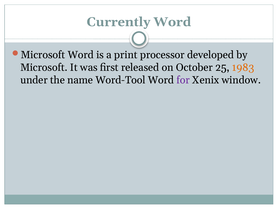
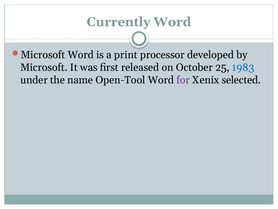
1983 colour: orange -> blue (243, 67)
Word-Tool: Word-Tool -> Open-Tool (120, 80)
window: window -> selected (241, 80)
